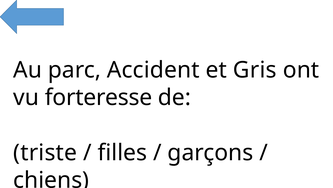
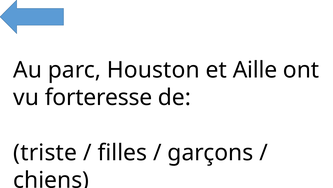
Accident: Accident -> Houston (153, 70)
Gris: Gris -> Aille (255, 70)
